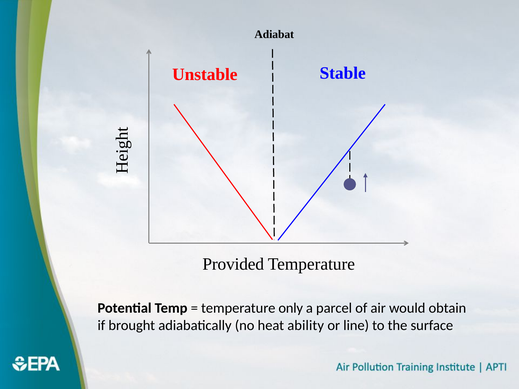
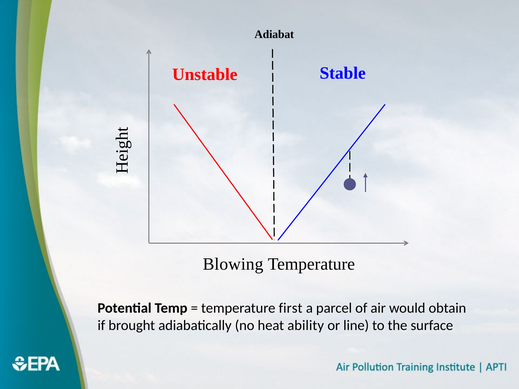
Provided: Provided -> Blowing (233, 264)
only: only -> first (291, 308)
